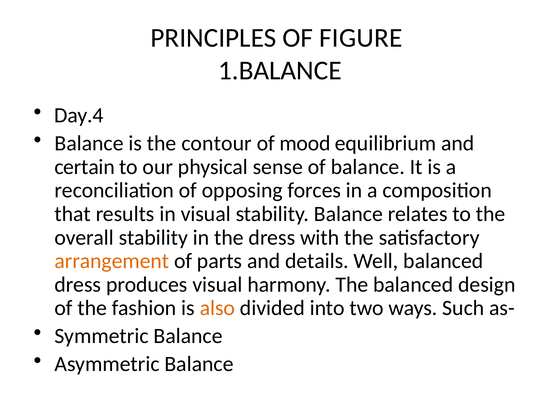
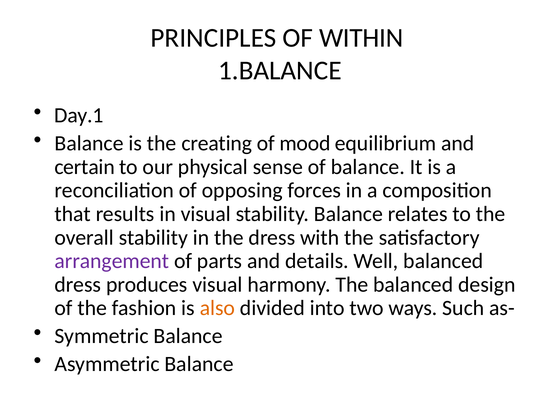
FIGURE: FIGURE -> WITHIN (361, 38)
Day.4: Day.4 -> Day.1 (79, 115)
contour: contour -> creating (217, 143)
arrangement colour: orange -> purple (112, 261)
